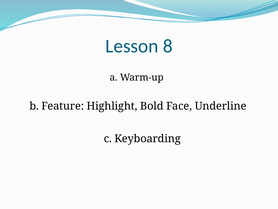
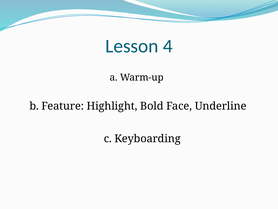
8: 8 -> 4 (168, 46)
